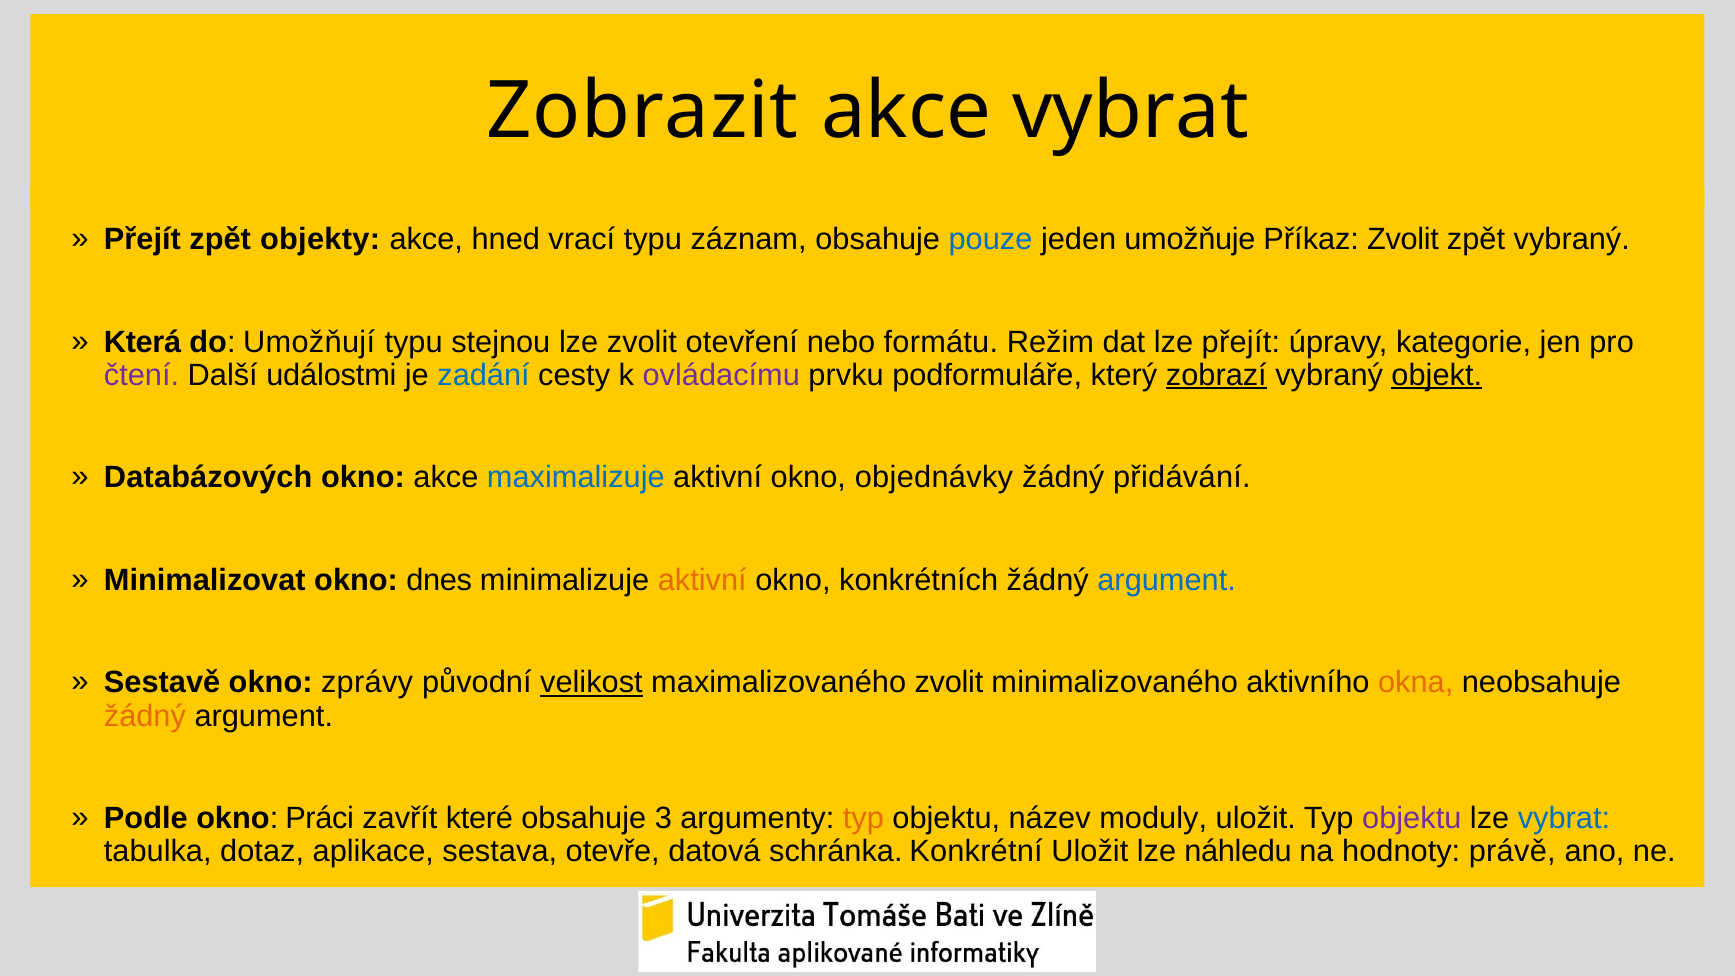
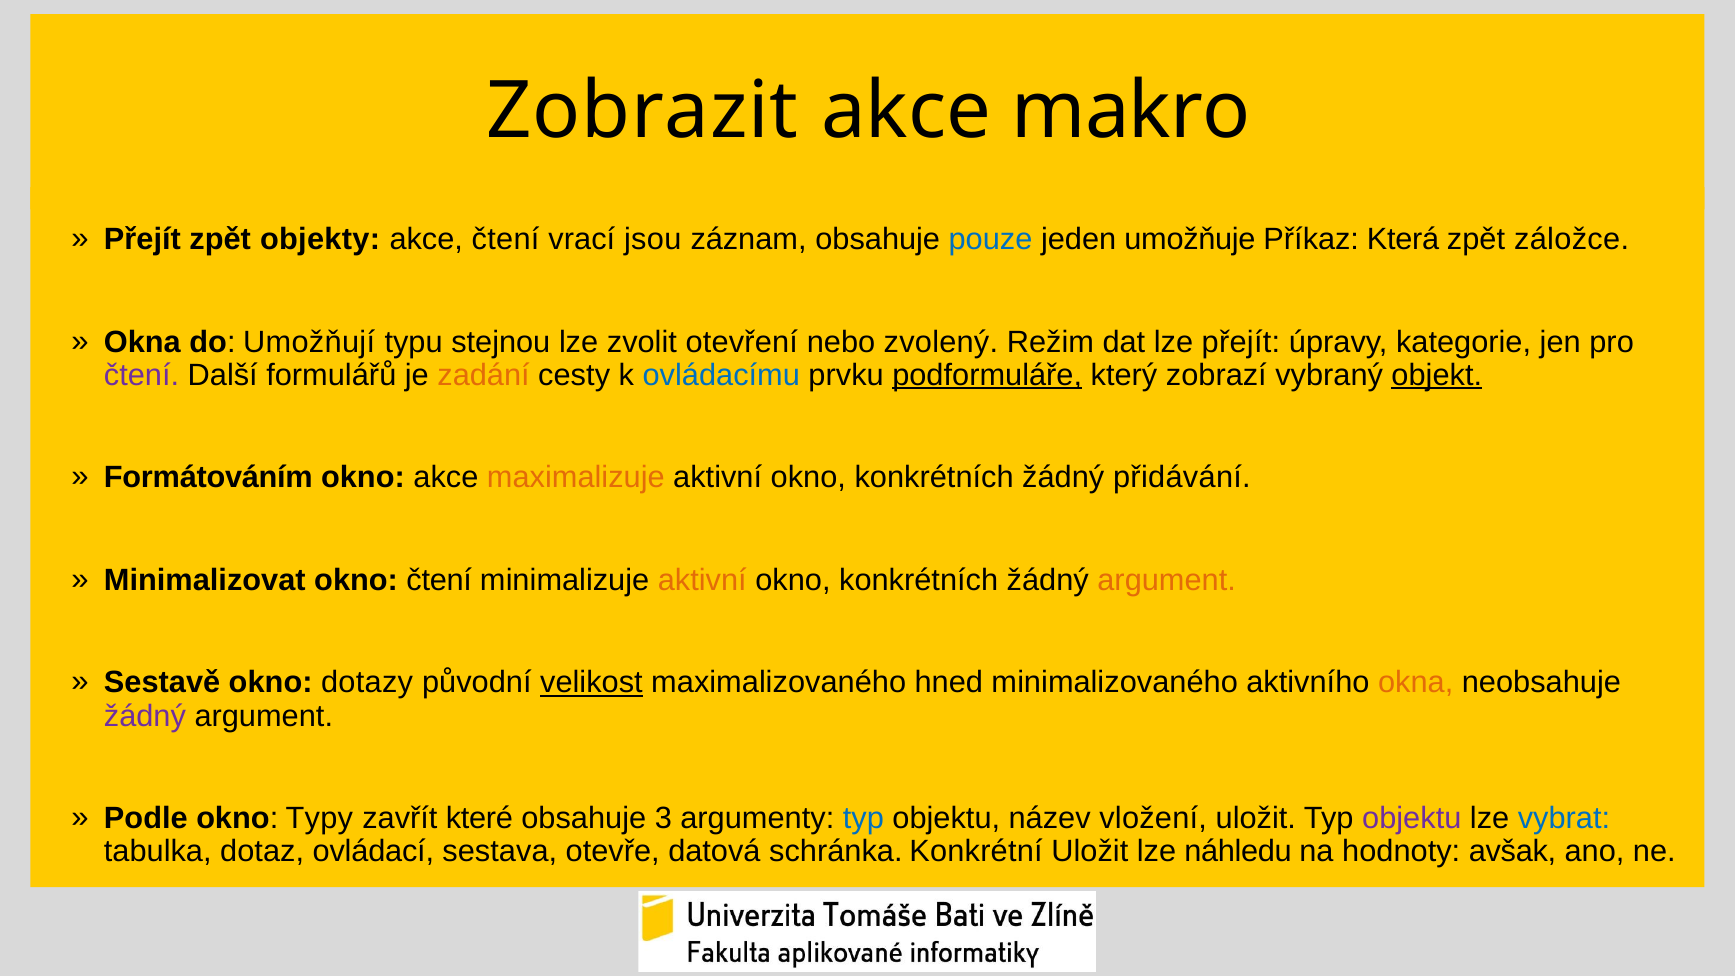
akce vybrat: vybrat -> makro (1131, 111)
akce hned: hned -> čtení (506, 239)
vrací typu: typu -> jsou (653, 239)
Příkaz Zvolit: Zvolit -> Která (1403, 239)
zpět vybraný: vybraný -> záložce (1572, 239)
Která: Která -> Okna (142, 342)
formátu: formátu -> zvolený (941, 342)
událostmi: událostmi -> formulářů (331, 375)
zadání colour: blue -> orange (484, 375)
ovládacímu colour: purple -> blue (721, 375)
podformuláře underline: none -> present (987, 375)
zobrazí underline: present -> none (1216, 375)
Databázových: Databázových -> Formátováním (208, 478)
maximalizuje colour: blue -> orange (576, 478)
objednávky: objednávky -> konkrétních (934, 478)
okno dnes: dnes -> čtení (439, 580)
argument colour: blue -> orange (1167, 580)
zprávy: zprávy -> dotazy (367, 683)
maximalizovaného zvolit: zvolit -> hned (949, 683)
žádný colour: orange -> purple (145, 716)
Práci: Práci -> Typy (319, 818)
typ colour: orange -> blue (863, 818)
moduly: moduly -> vložení (1153, 818)
aplikace: aplikace -> ovládací (373, 852)
právě: právě -> avšak (1513, 852)
